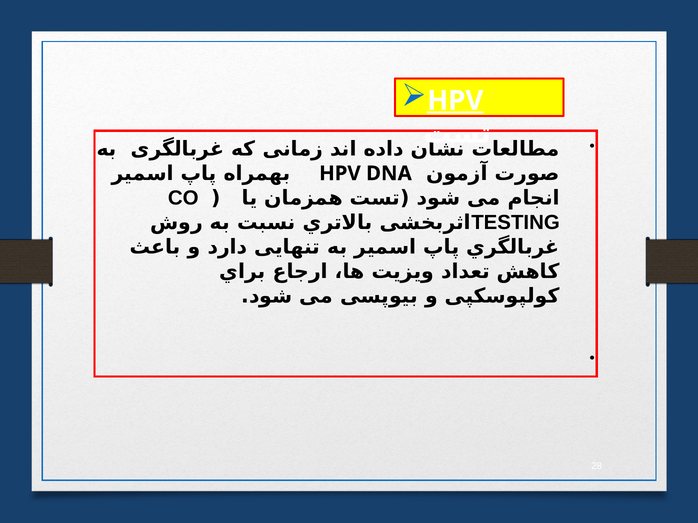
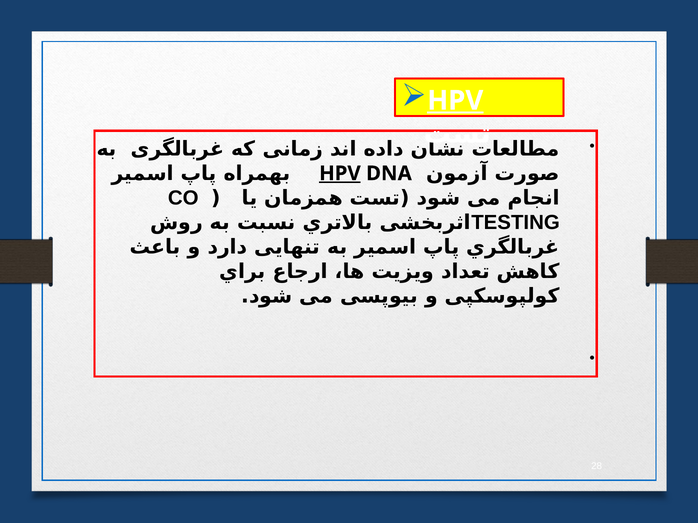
HPV underline: none -> present (340, 174)
